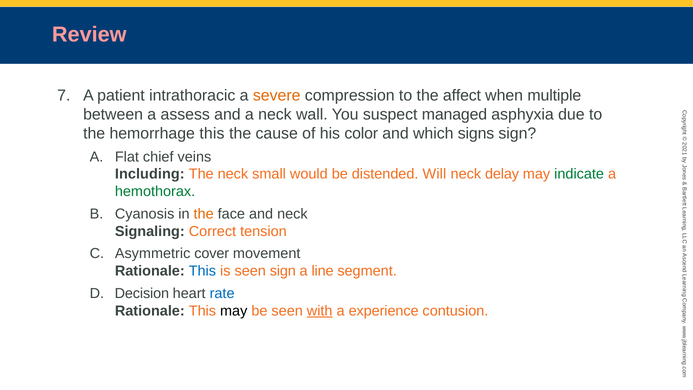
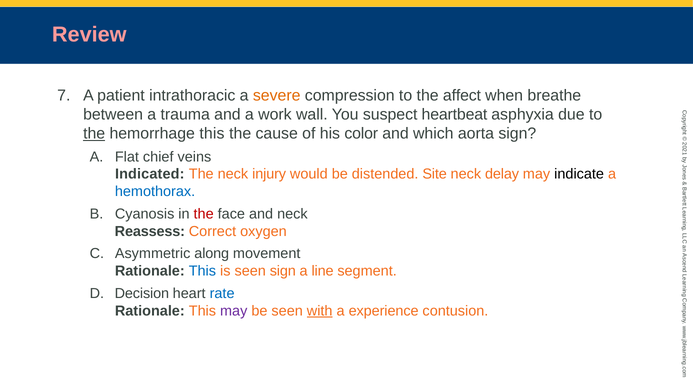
multiple: multiple -> breathe (554, 96)
assess: assess -> trauma (185, 115)
a neck: neck -> work (275, 115)
managed: managed -> heartbeat (455, 115)
the underline: none -> present (94, 134)
signs: signs -> aorta (476, 134)
Including: Including -> Indicated (150, 174)
small: small -> injury (269, 174)
Will: Will -> Site (435, 174)
indicate colour: green -> black (579, 174)
hemothorax colour: green -> blue (155, 191)
the colour: orange -> red (204, 214)
Signaling: Signaling -> Reassess (150, 231)
tension: tension -> oxygen (263, 231)
cover: cover -> along (212, 254)
may colour: black -> purple (234, 311)
